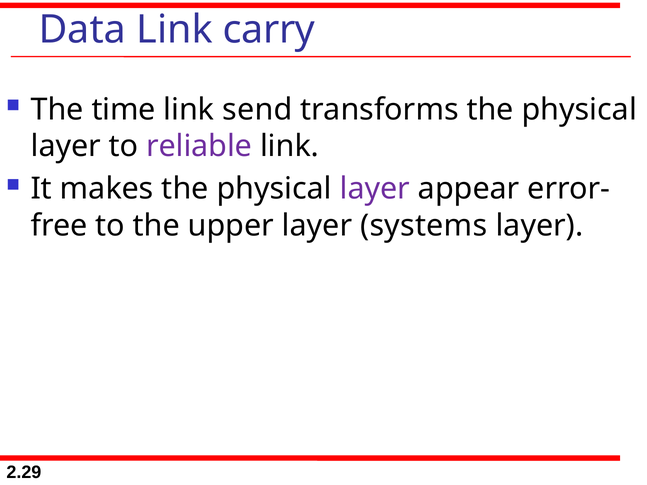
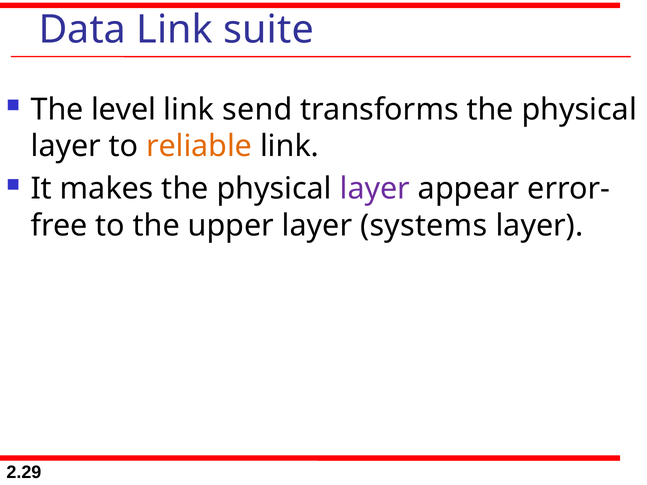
carry: carry -> suite (269, 30)
time: time -> level (124, 110)
reliable colour: purple -> orange (199, 146)
